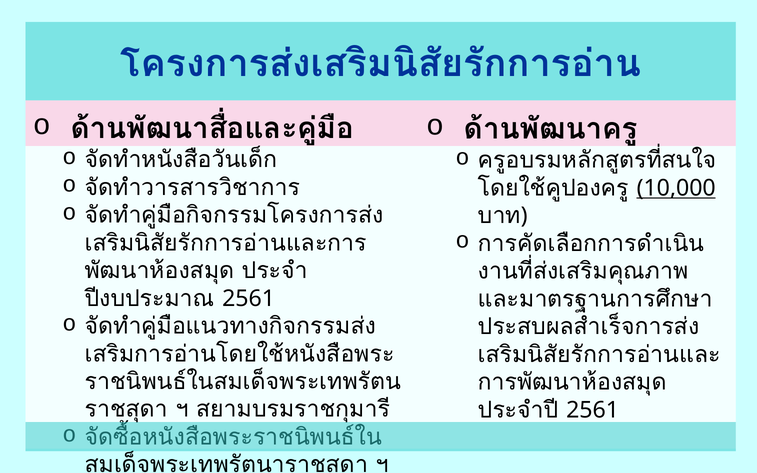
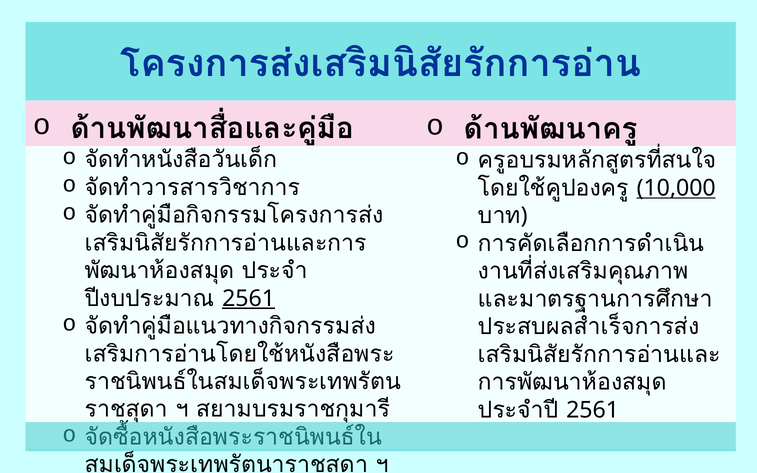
2561 underline: none -> present (249, 298)
